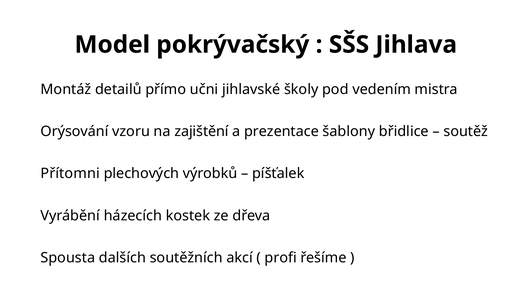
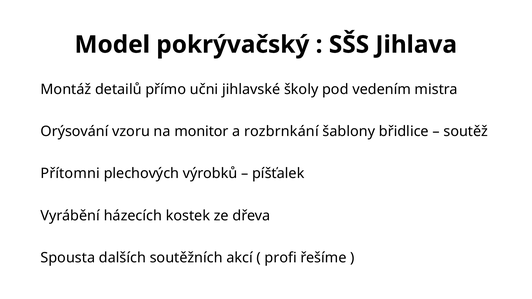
zajištění: zajištění -> monitor (201, 132)
prezentace: prezentace -> rozbrnkání (281, 132)
